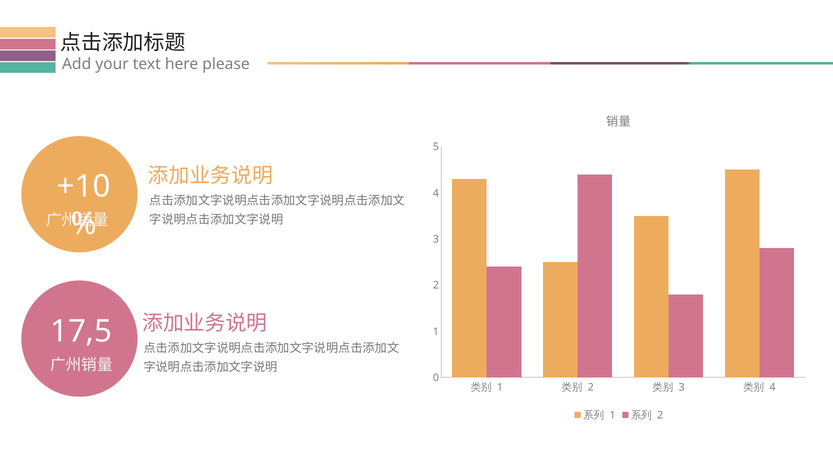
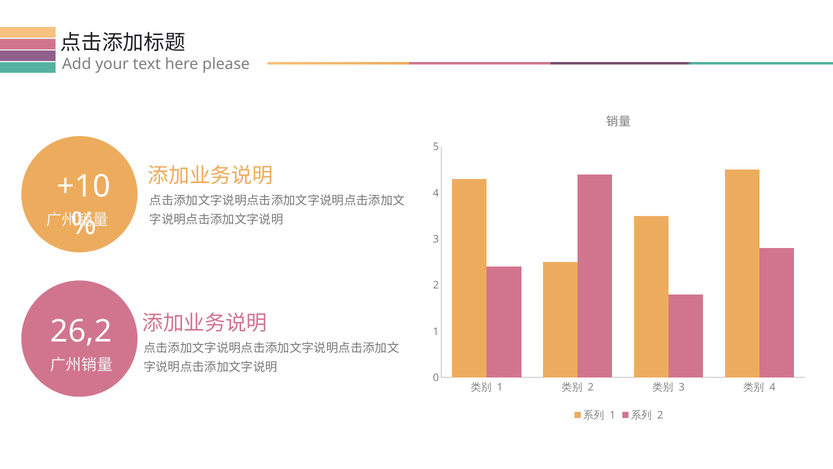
17,5: 17,5 -> 26,2 (81, 331)
